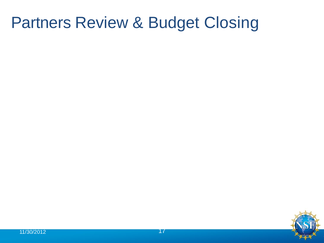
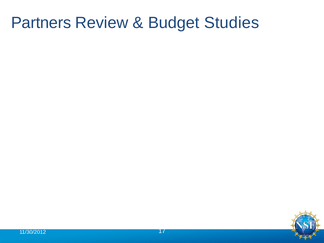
Closing: Closing -> Studies (232, 23)
